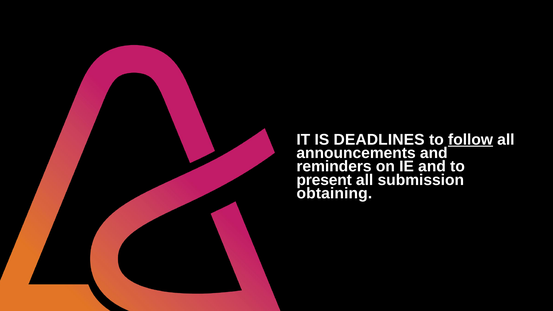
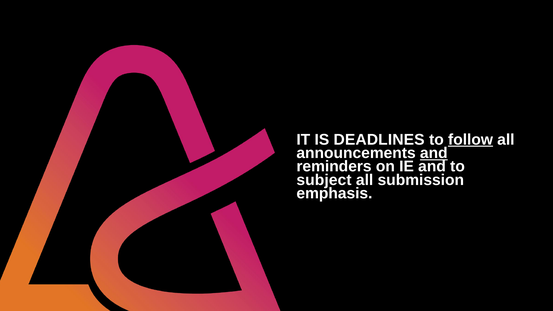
and underline: none -> present (434, 153)
present: present -> subject (324, 180)
obtaining: obtaining -> emphasis (334, 193)
